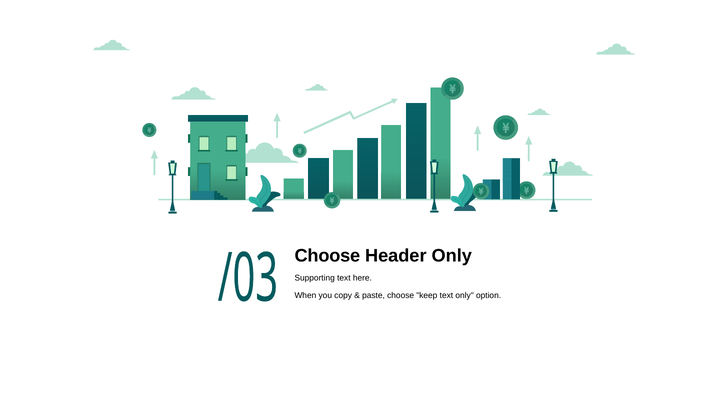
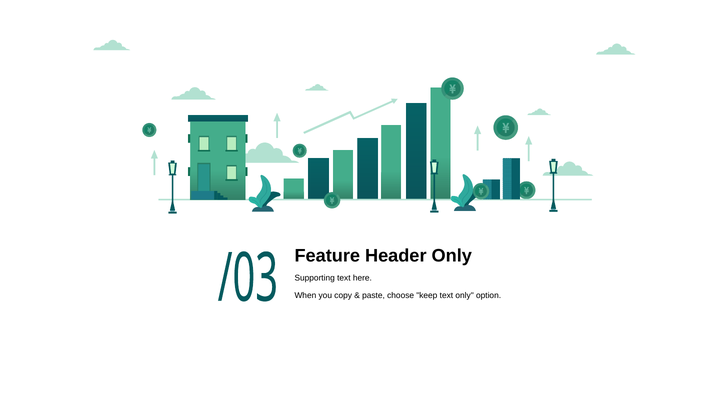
Choose: Choose -> Feature (327, 256)
